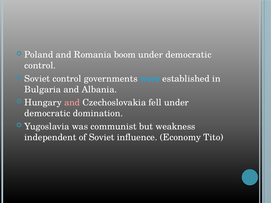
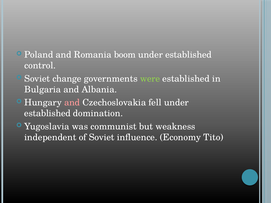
democratic: democratic -> established (188, 55)
Soviet control: control -> change (67, 79)
were colour: light blue -> light green (150, 79)
democratic: democratic -> established (47, 114)
